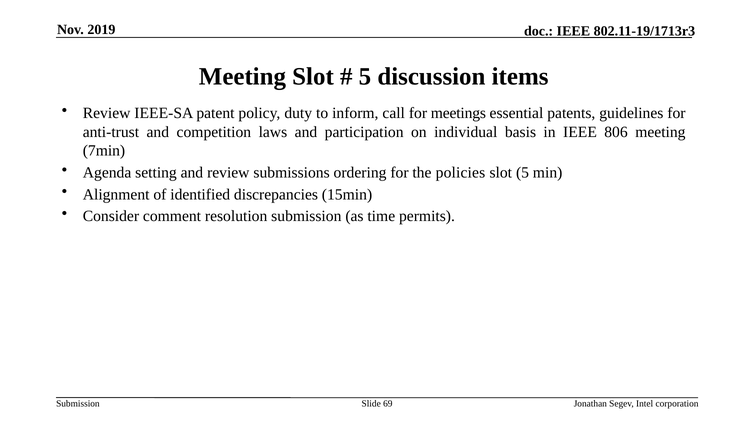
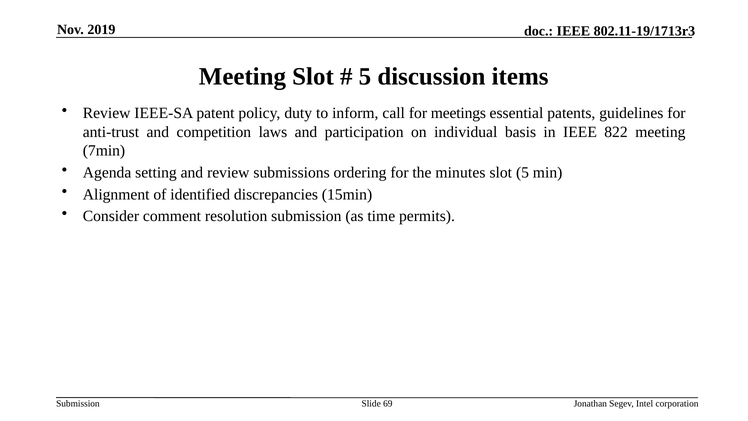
806: 806 -> 822 (616, 132)
policies: policies -> minutes (460, 172)
